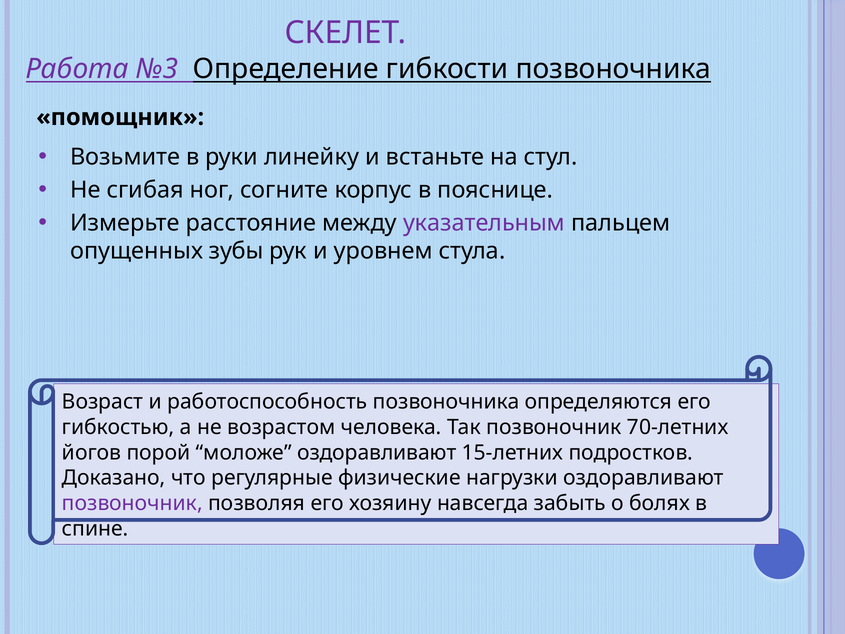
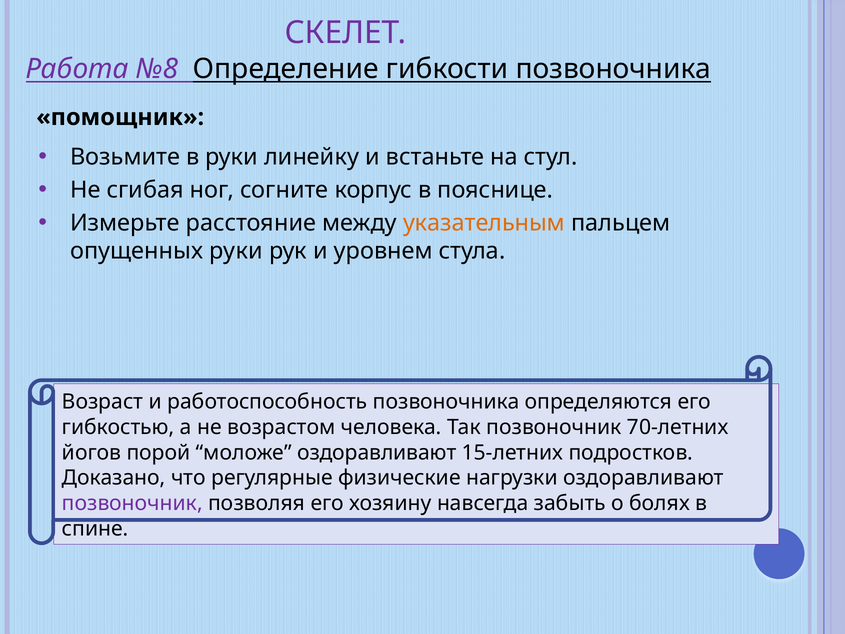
№3: №3 -> №8 (157, 69)
указательным colour: purple -> orange (484, 223)
опущенных зубы: зубы -> руки (236, 251)
